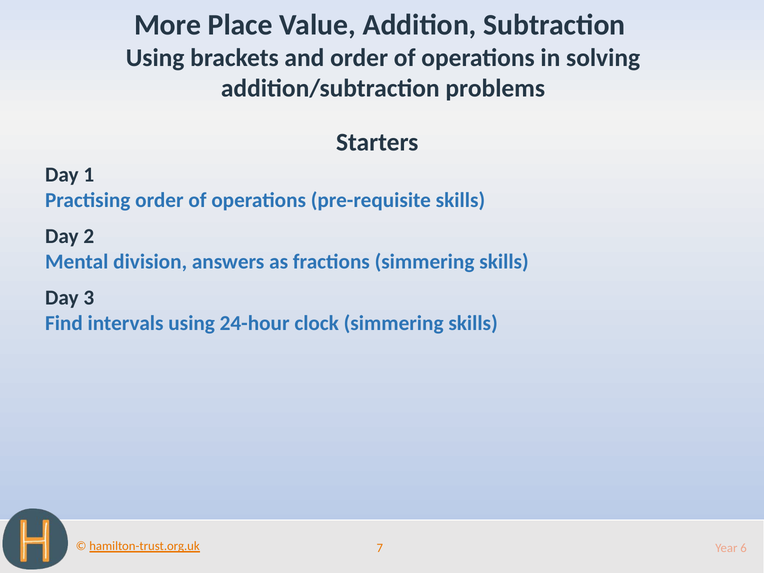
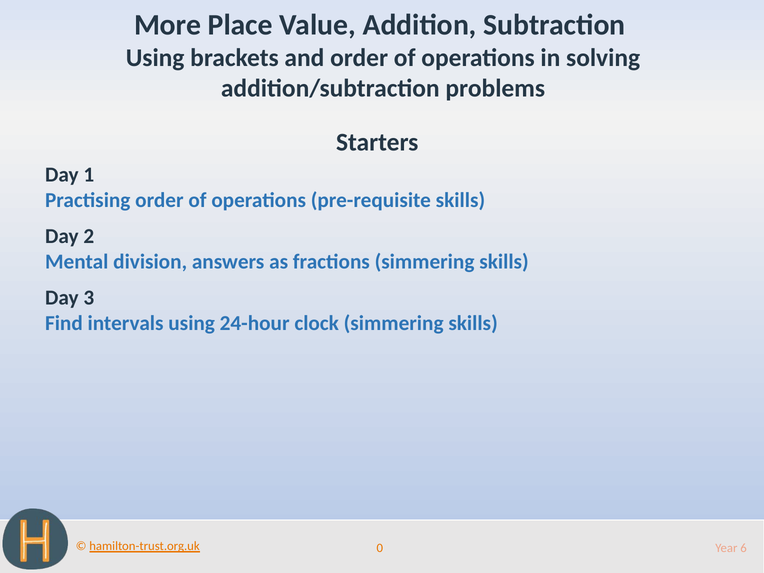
7: 7 -> 0 (380, 548)
